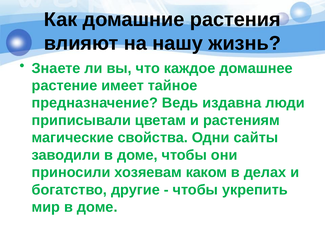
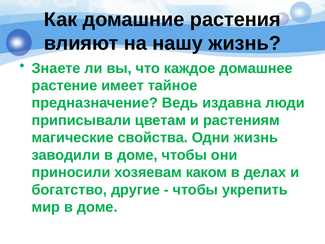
Одни сайты: сайты -> жизнь (256, 138)
